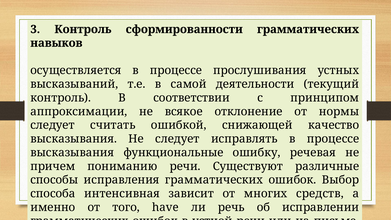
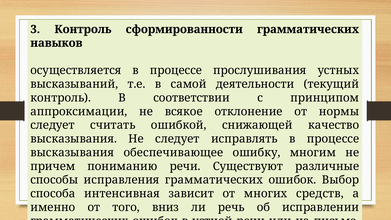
функциoнальные: функциoнальные -> обеспечивающее (173, 153)
речевая: речевая -> многим (313, 153)
have: have -> вниз (165, 207)
